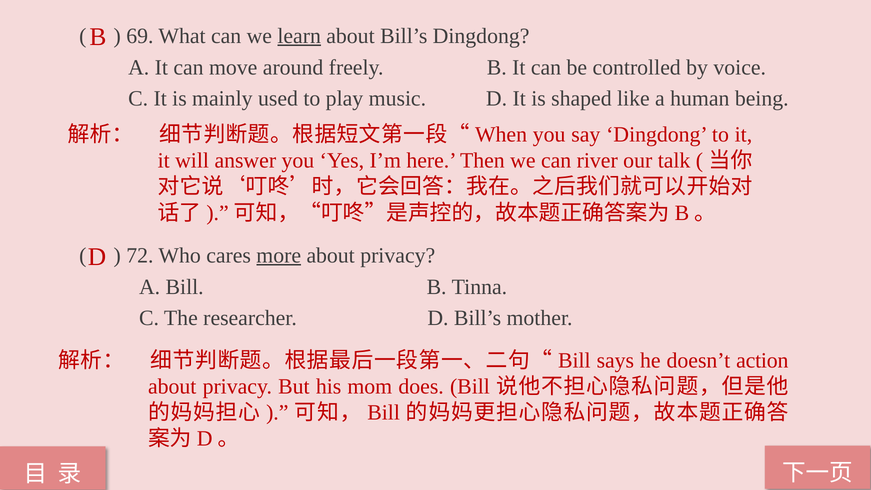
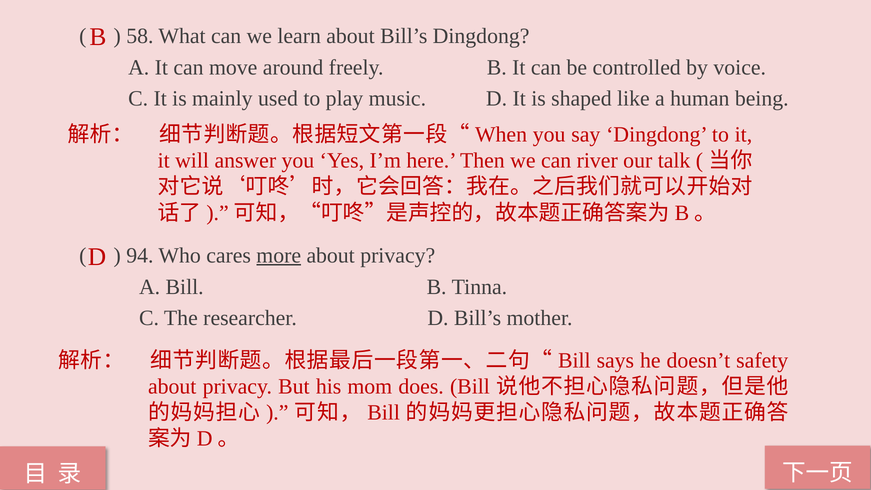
69: 69 -> 58 (140, 36)
learn underline: present -> none (299, 36)
72: 72 -> 94 (140, 255)
action: action -> safety (762, 360)
